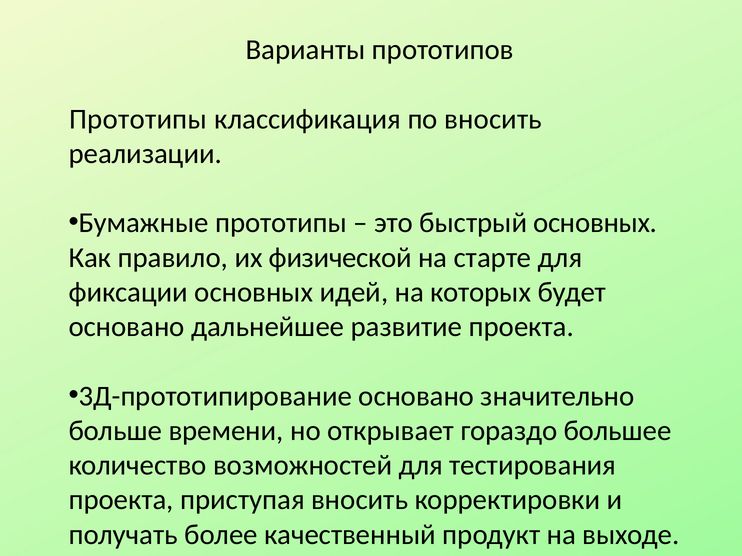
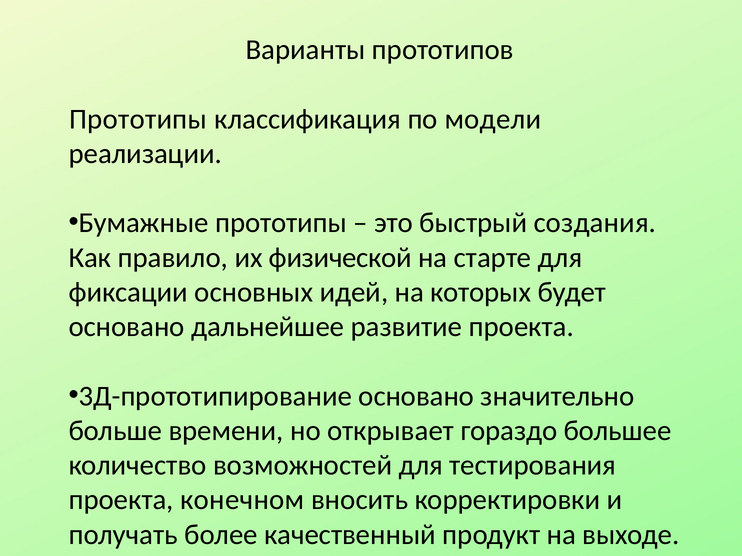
по вносить: вносить -> модели (493, 119)
быстрый основных: основных -> создания (595, 223)
приступая: приступая -> конечном (242, 500)
